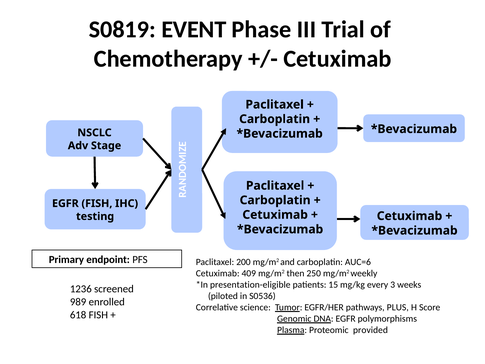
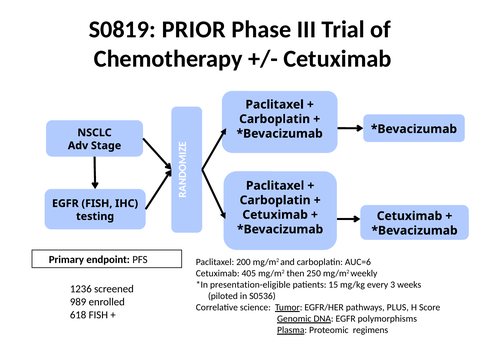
EVENT: EVENT -> PRIOR (194, 30)
409: 409 -> 405 (249, 273)
provided: provided -> regimens (371, 330)
